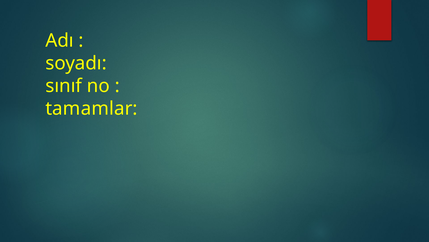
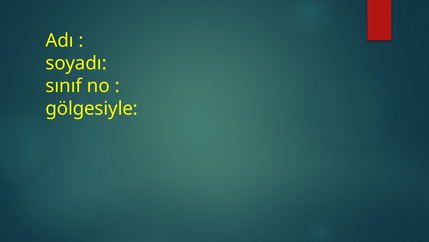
tamamlar: tamamlar -> gölgesiyle (92, 108)
